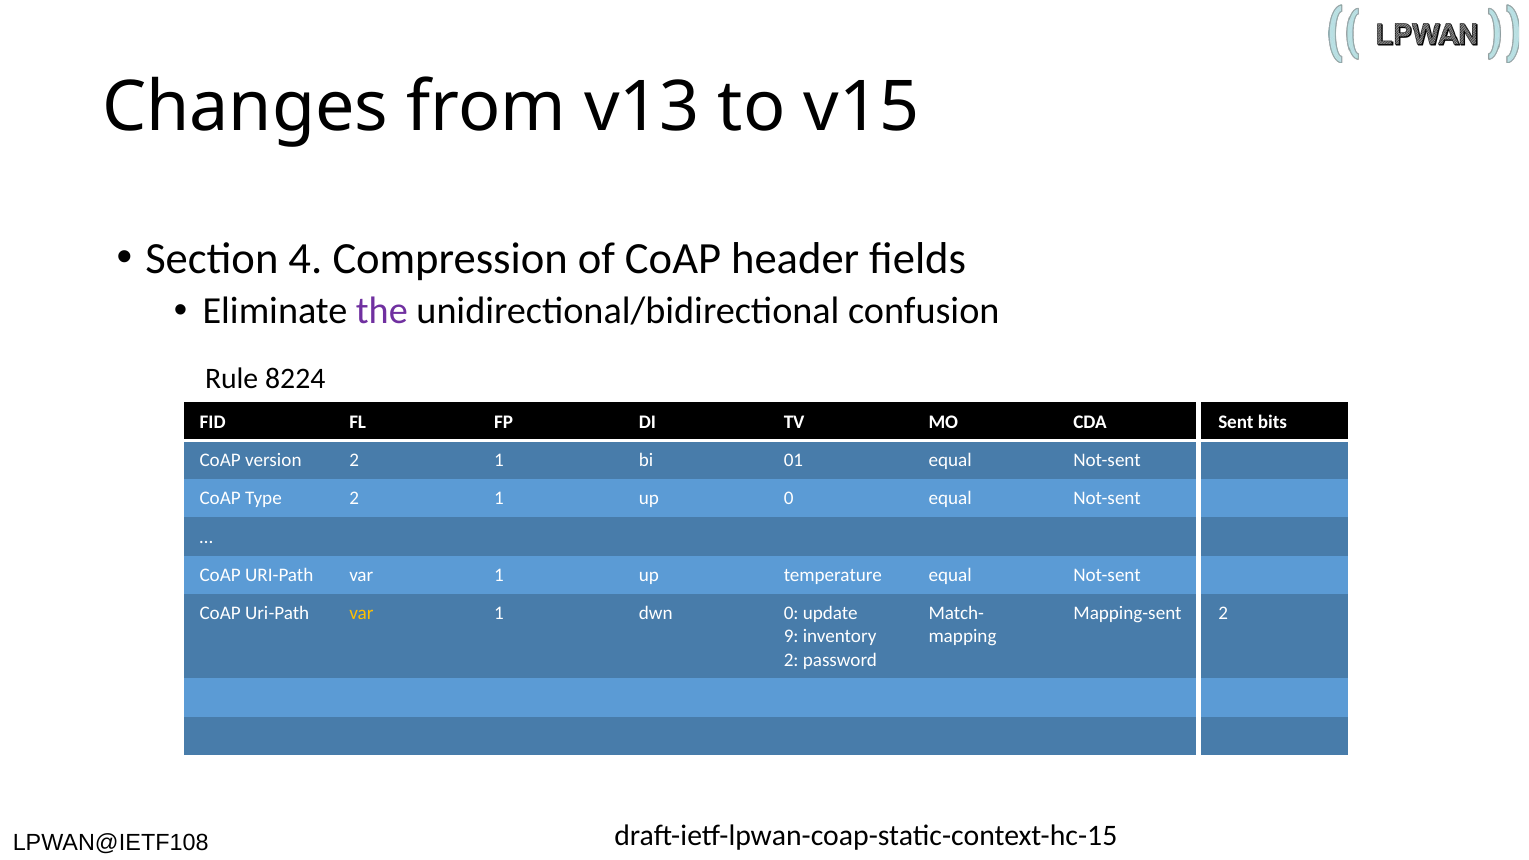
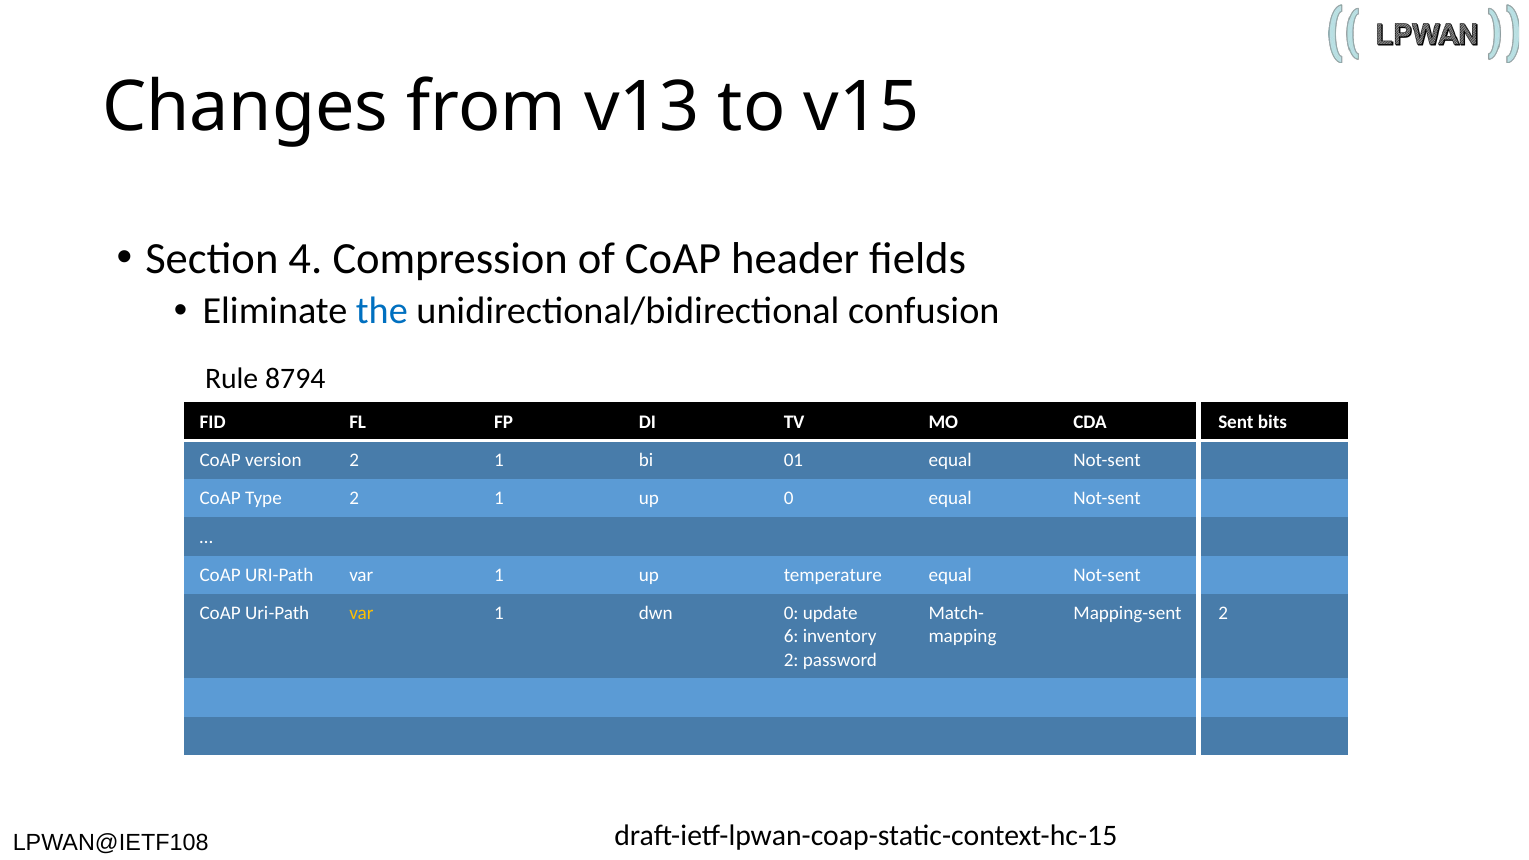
the colour: purple -> blue (382, 311)
8224: 8224 -> 8794 (295, 379)
9: 9 -> 6 (791, 637)
